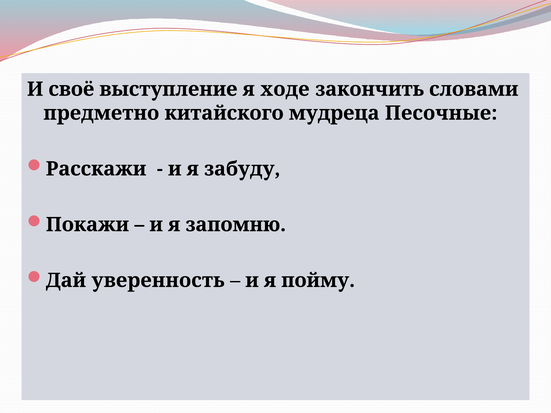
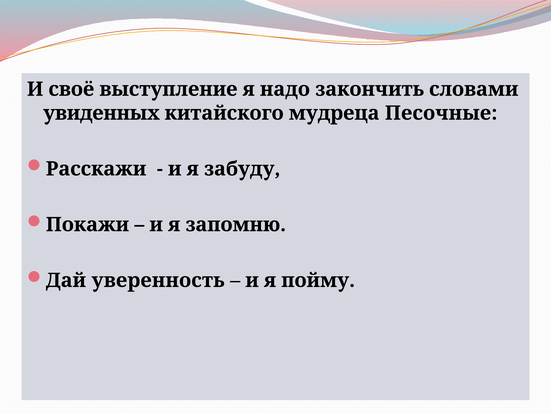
ходе: ходе -> надо (285, 89)
предметно: предметно -> увиденных (102, 113)
